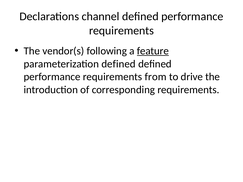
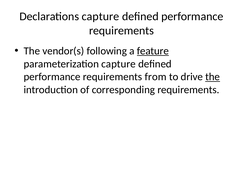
Declarations channel: channel -> capture (100, 16)
parameterization defined: defined -> capture (118, 64)
the underline: none -> present (213, 77)
